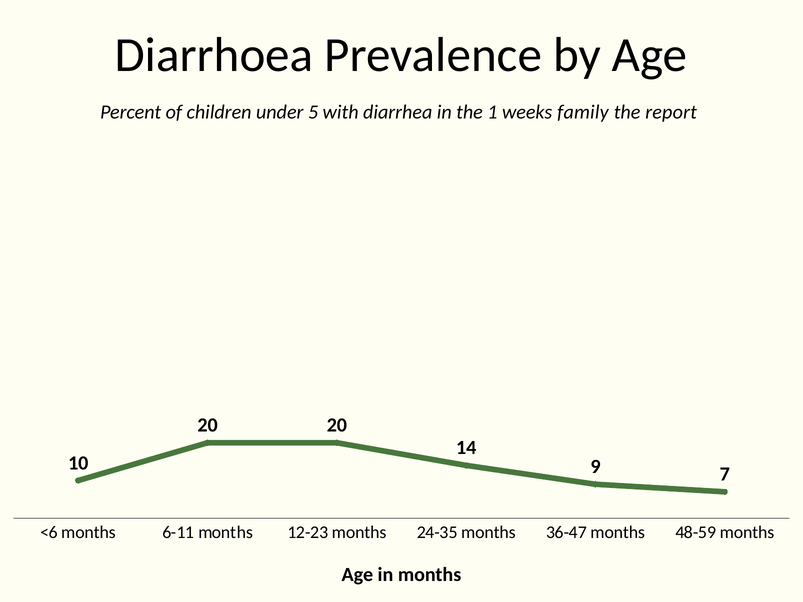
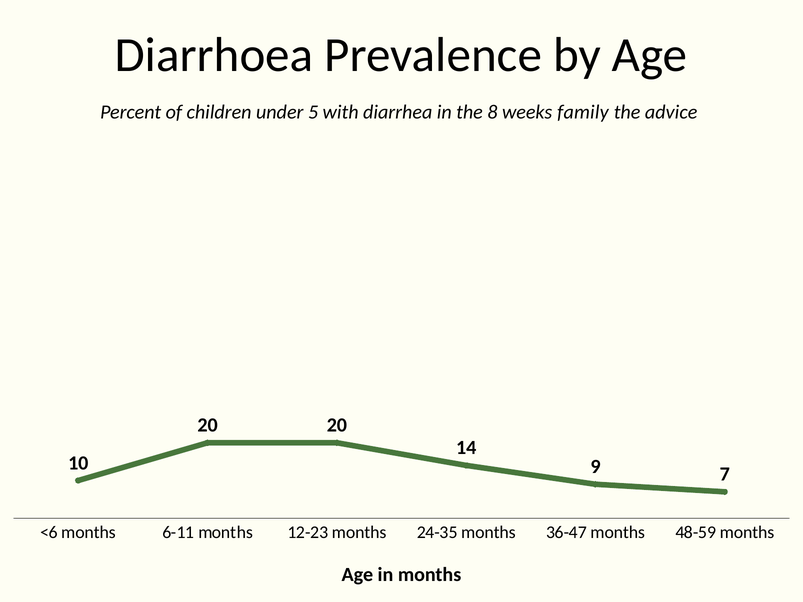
1: 1 -> 8 (492, 112)
report: report -> advice (671, 112)
